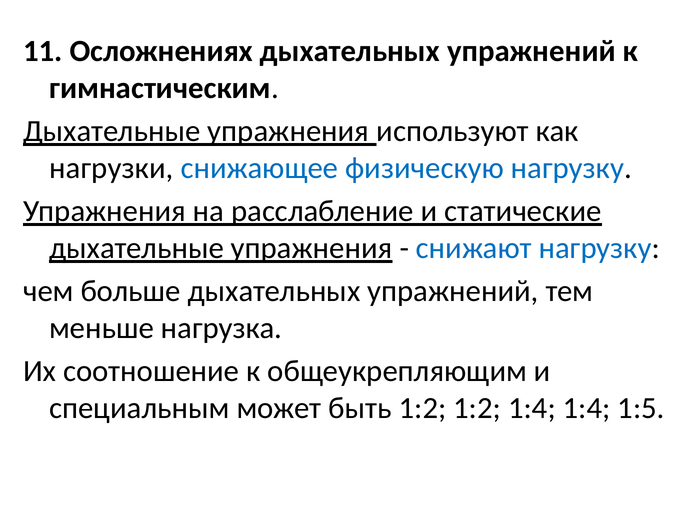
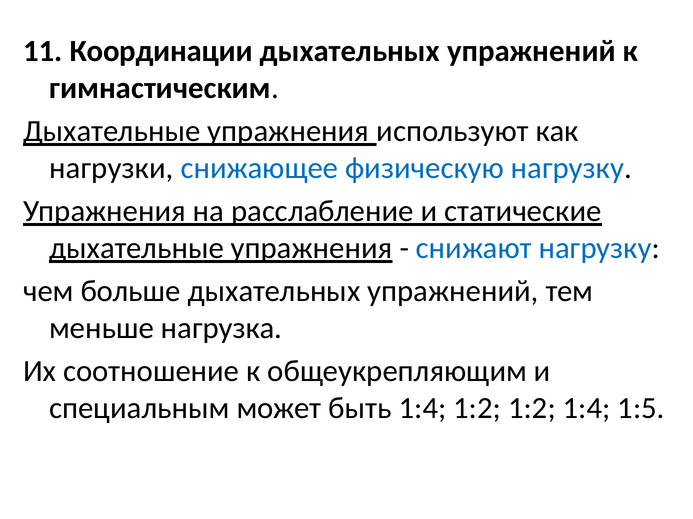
Осложнениях: Осложнениях -> Координации (161, 51)
быть 1:2: 1:2 -> 1:4 (423, 409)
1:2 1:4: 1:4 -> 1:2 (532, 409)
